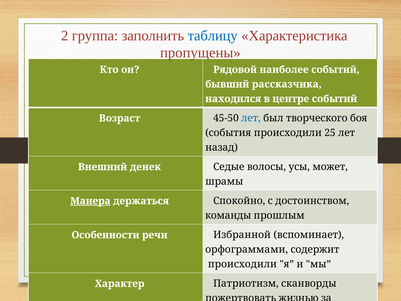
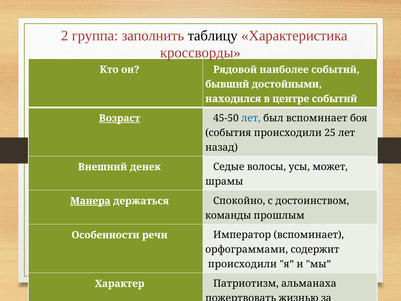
таблицу colour: blue -> black (213, 36)
пропущены: пропущены -> кроссворды (200, 53)
рассказчика: рассказчика -> достойными (287, 84)
Возраст underline: none -> present (120, 118)
был творческого: творческого -> вспоминает (317, 118)
Избранной: Избранной -> Император (242, 235)
сканворды: сканворды -> альманаха (309, 283)
